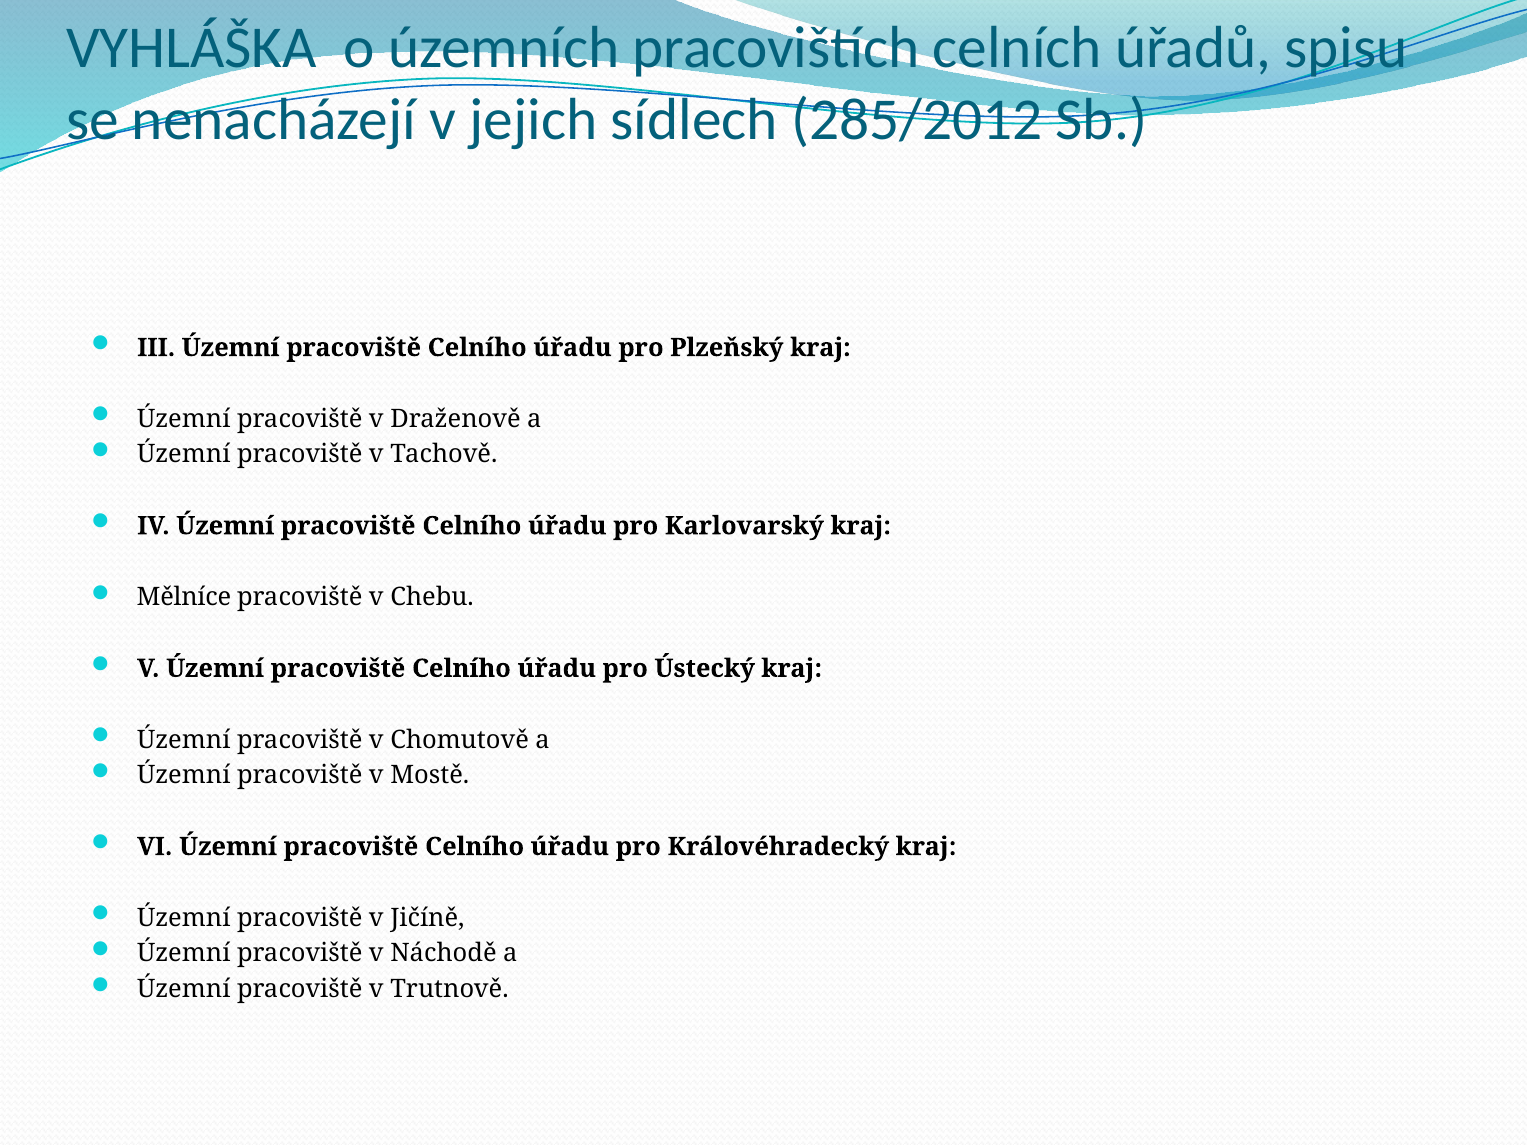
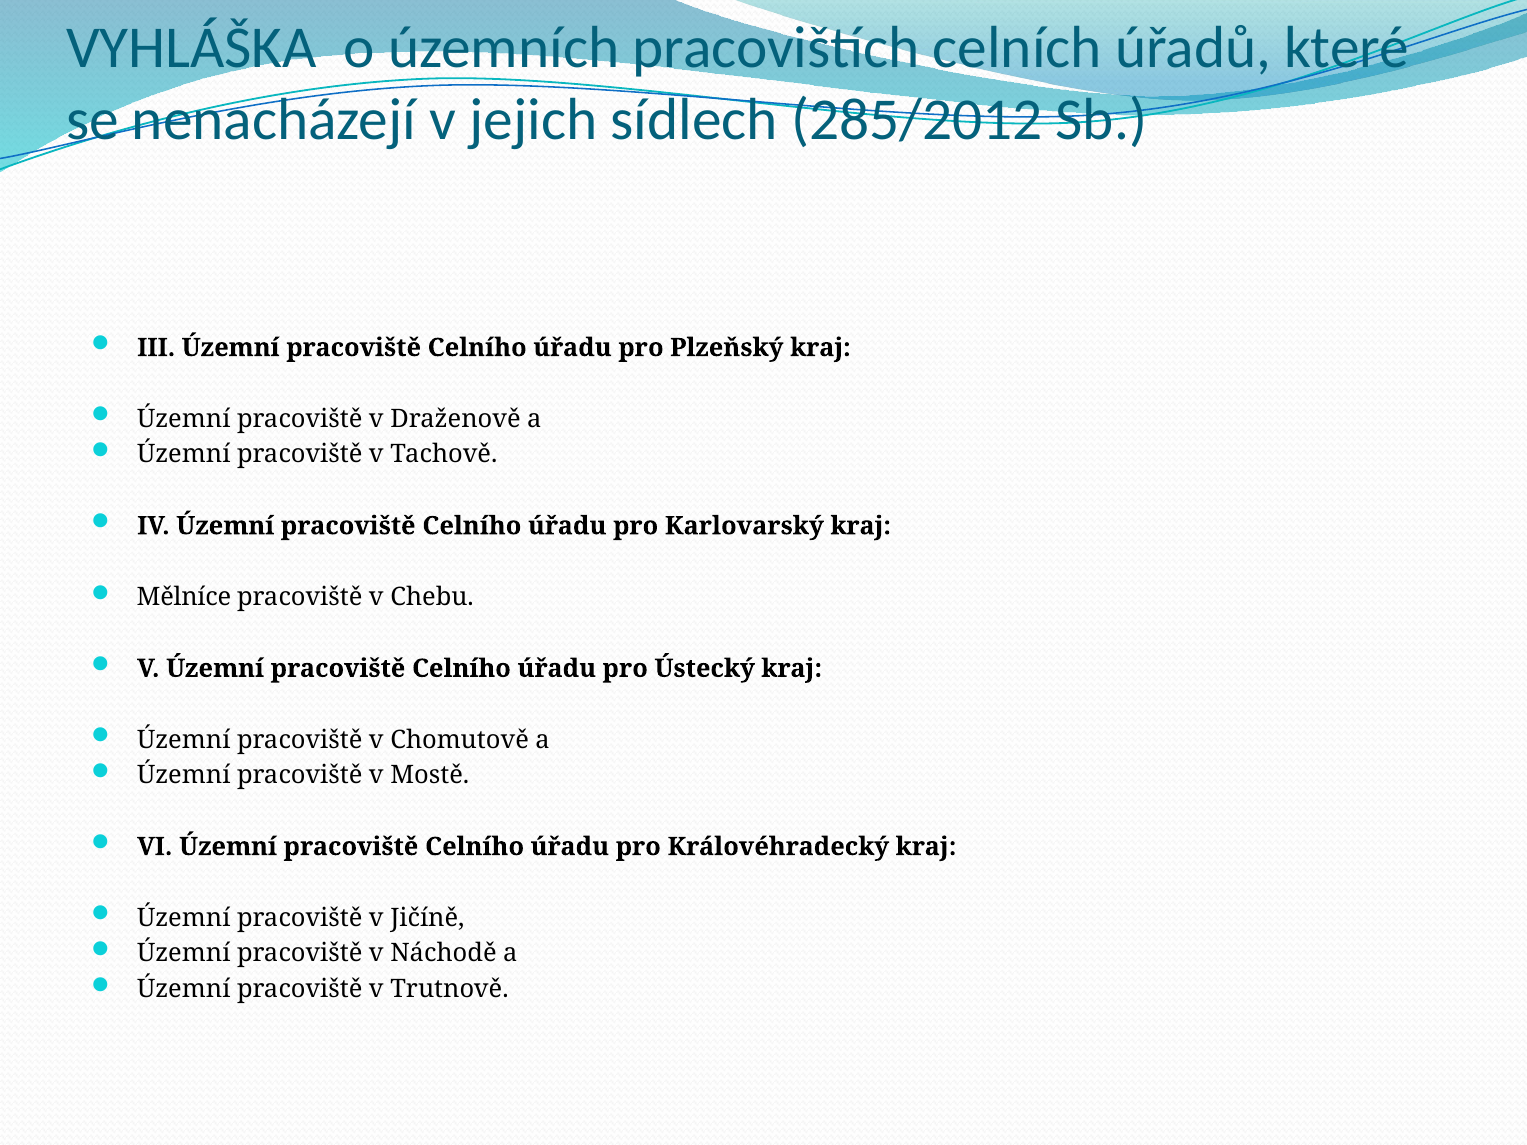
spisu: spisu -> které (1347, 48)
